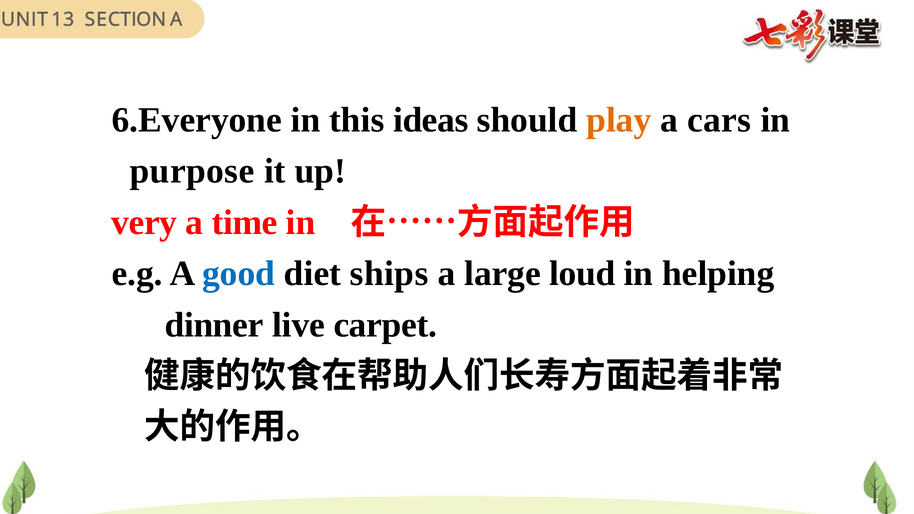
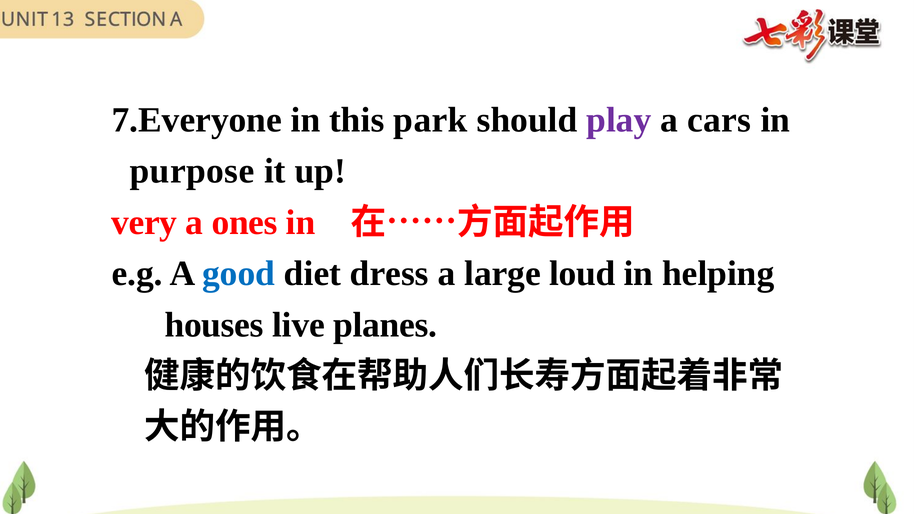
6.Everyone: 6.Everyone -> 7.Everyone (197, 120)
ideas: ideas -> park (430, 120)
play colour: orange -> purple (619, 120)
time: time -> ones (245, 222)
ships: ships -> dress (389, 274)
dinner: dinner -> houses (214, 325)
carpet: carpet -> planes (385, 325)
